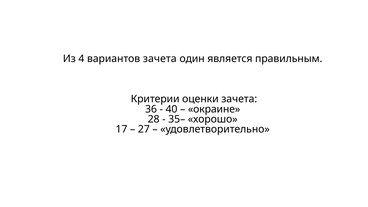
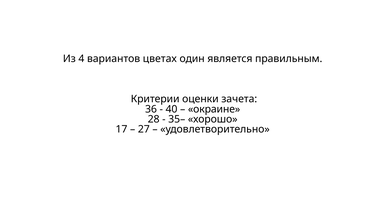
вариантов зачета: зачета -> цветах (160, 59)
